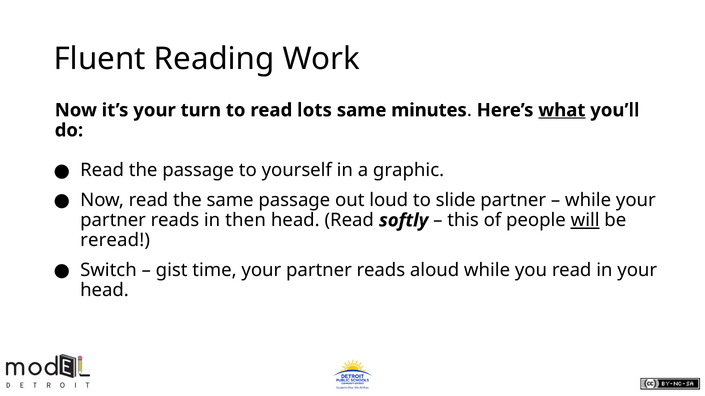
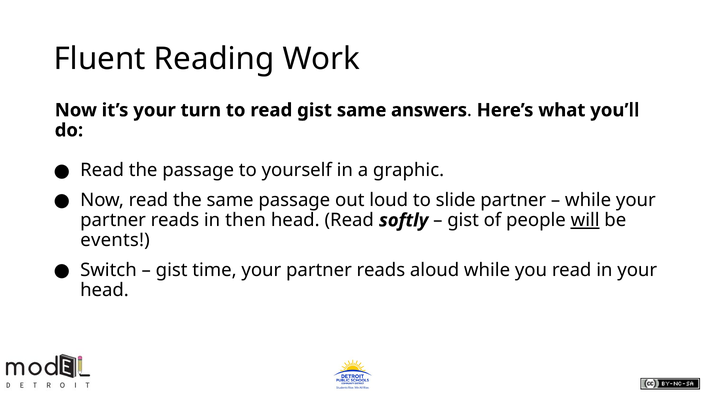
read lots: lots -> gist (314, 110)
minutes: minutes -> answers (429, 110)
what underline: present -> none (562, 110)
this: this -> gist (463, 221)
reread: reread -> events (115, 241)
